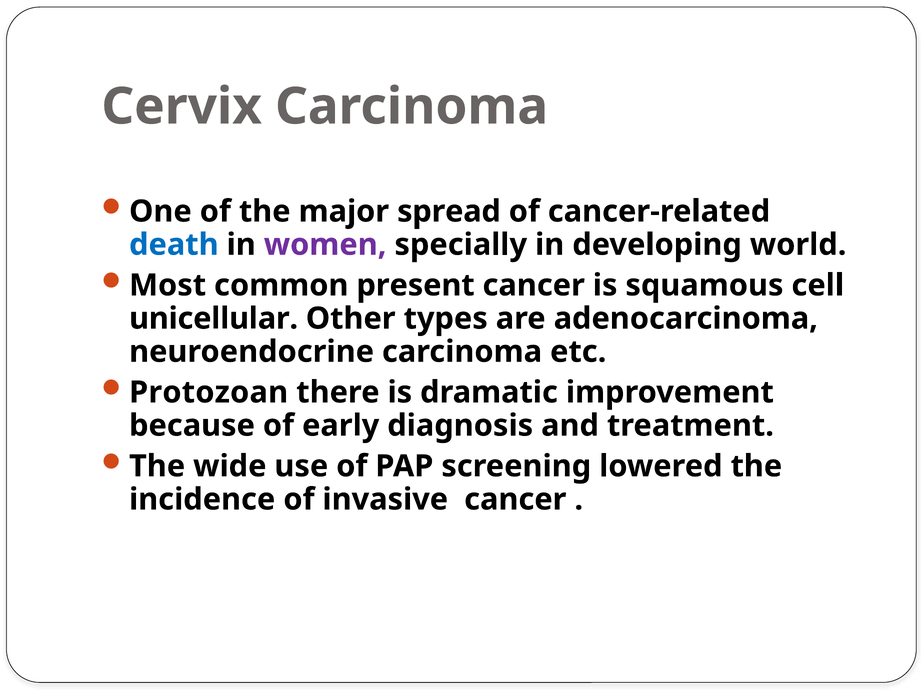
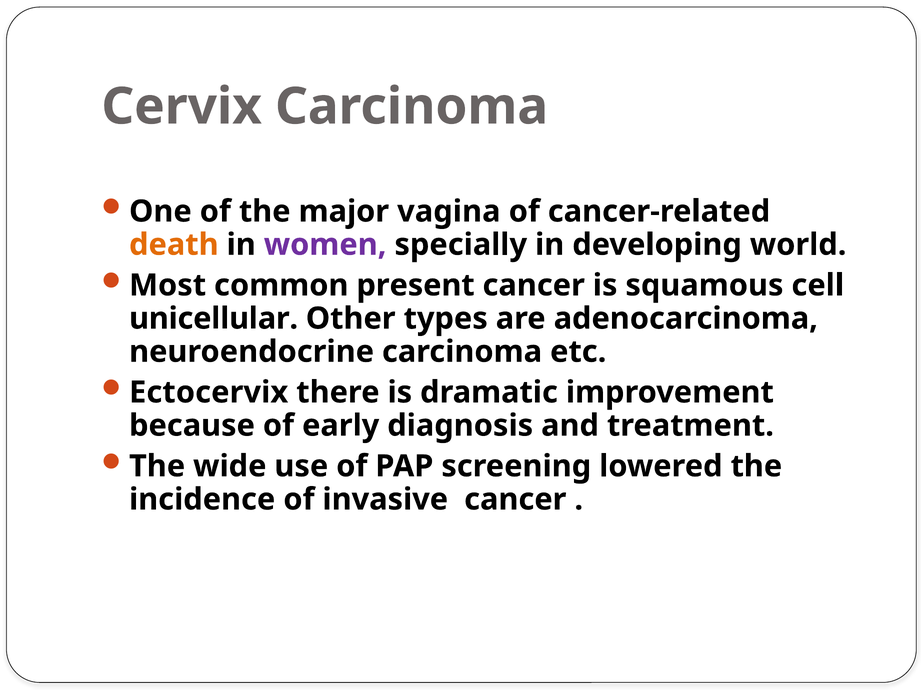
spread: spread -> vagina (449, 212)
death colour: blue -> orange (174, 245)
Protozoan: Protozoan -> Ectocervix (209, 392)
